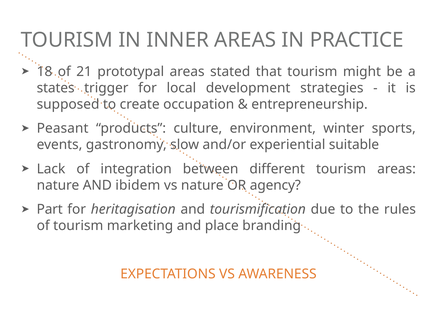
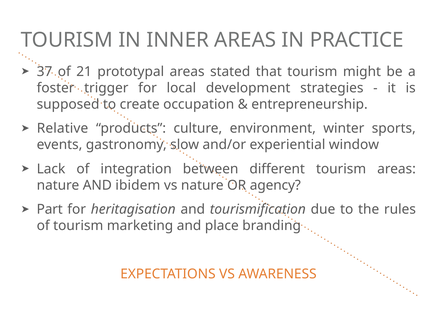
18: 18 -> 37 (45, 71)
states: states -> foster (56, 88)
Peasant: Peasant -> Relative (63, 128)
suitable: suitable -> window (354, 145)
